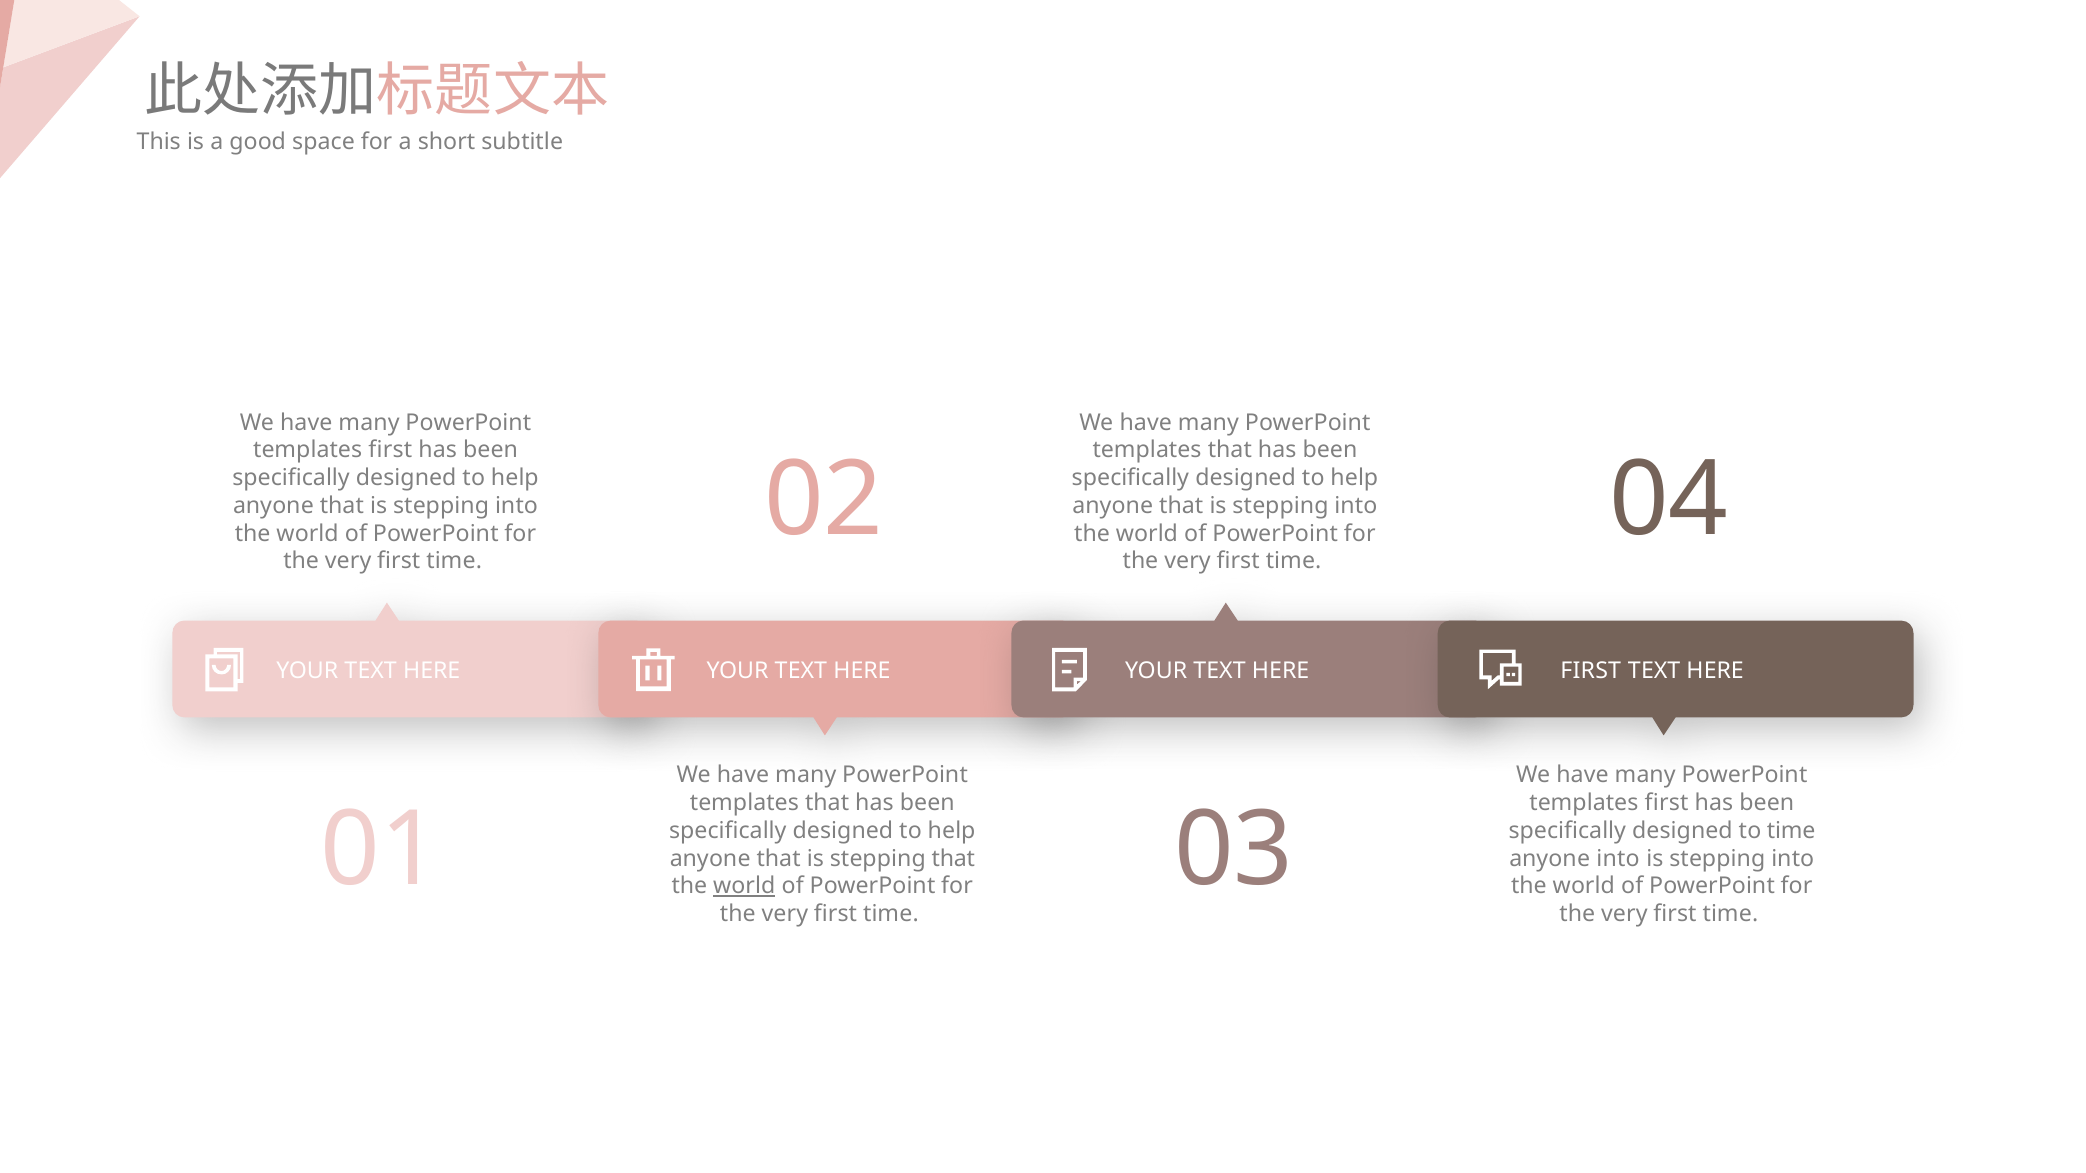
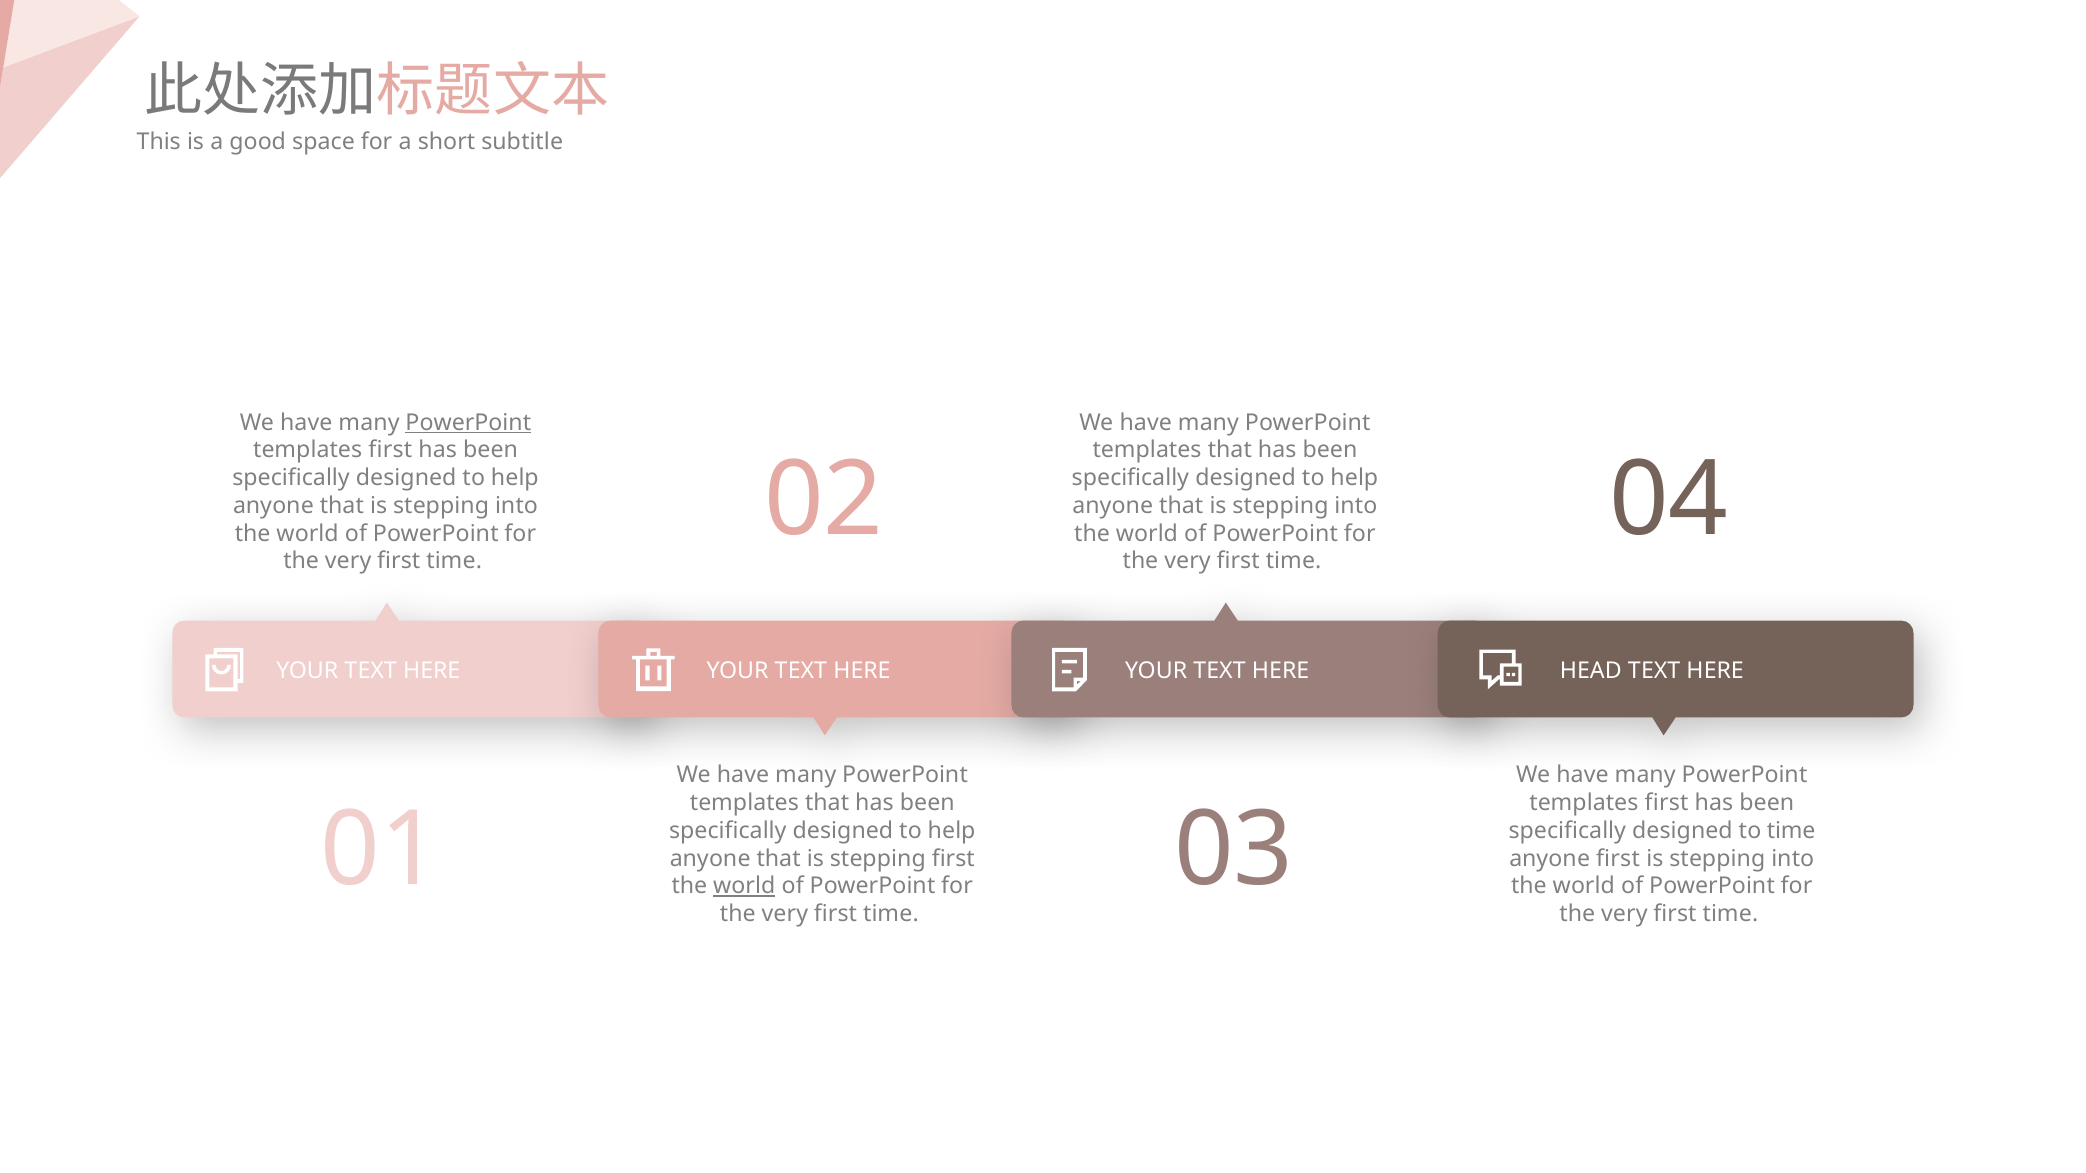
PowerPoint underline: none -> present (468, 423)
HERE FIRST: FIRST -> HEAD (1591, 671)
stepping that: that -> first (953, 859)
anyone into: into -> first (1618, 859)
